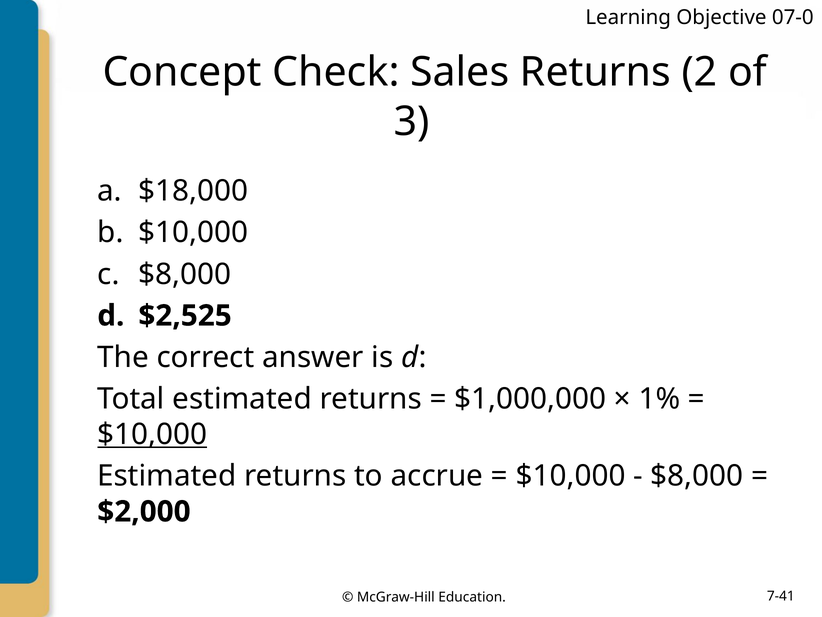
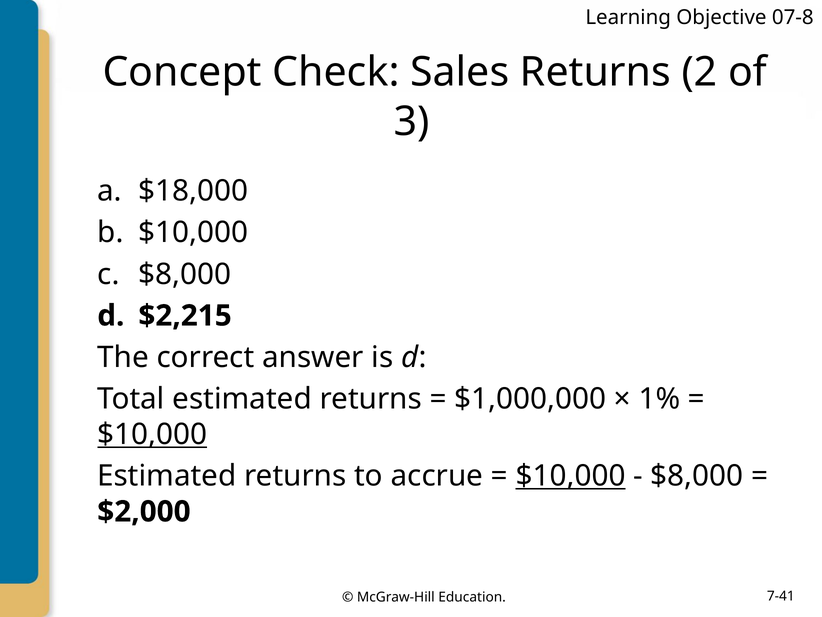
07-0: 07-0 -> 07-8 (793, 18)
$2,525: $2,525 -> $2,215 (185, 316)
$10,000 underline: none -> present (571, 476)
